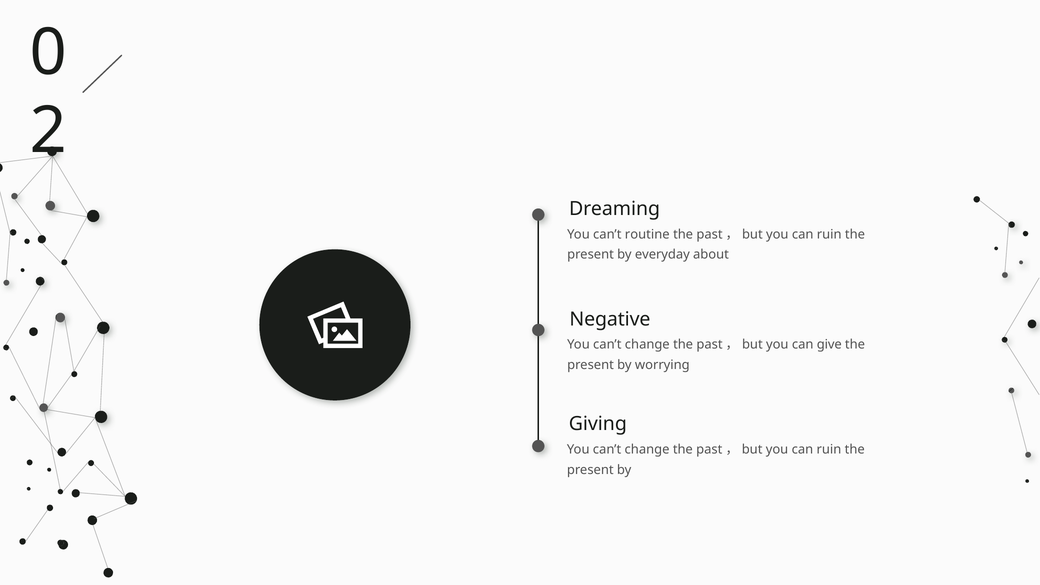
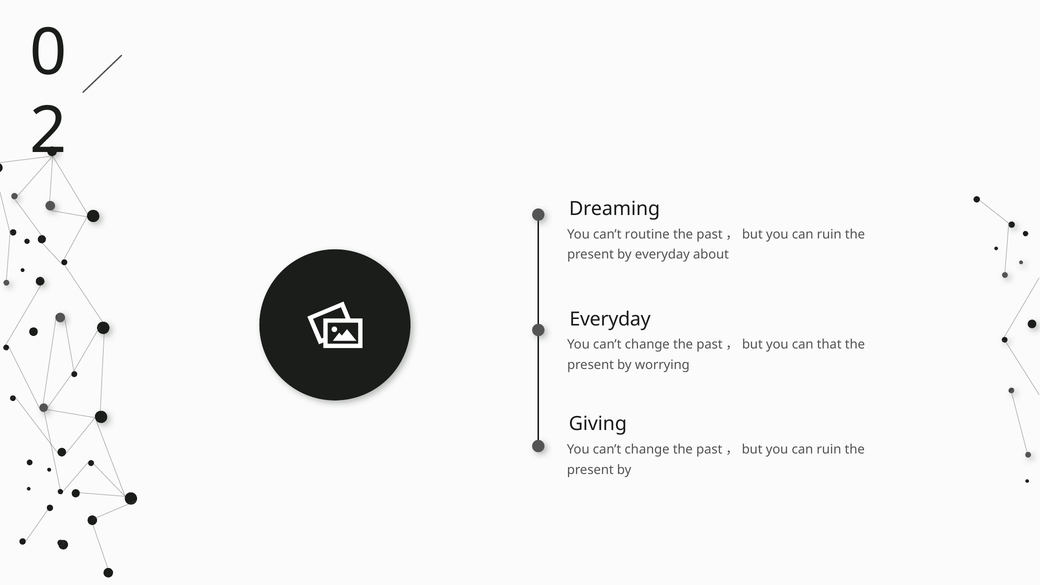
Negative: Negative -> Everyday (610, 319)
give: give -> that (829, 345)
